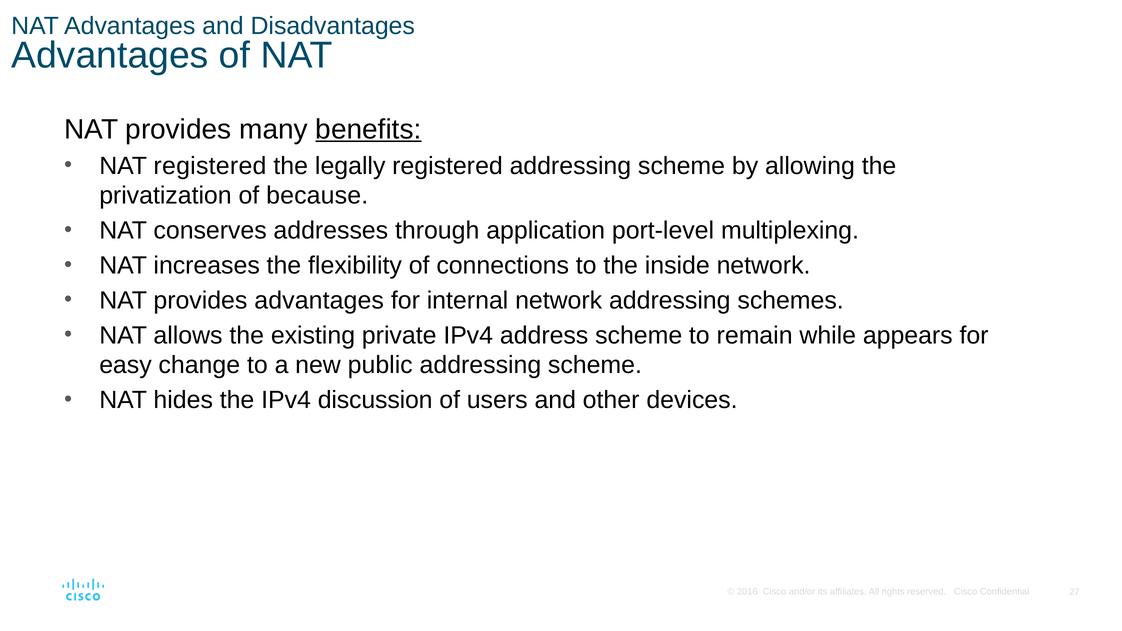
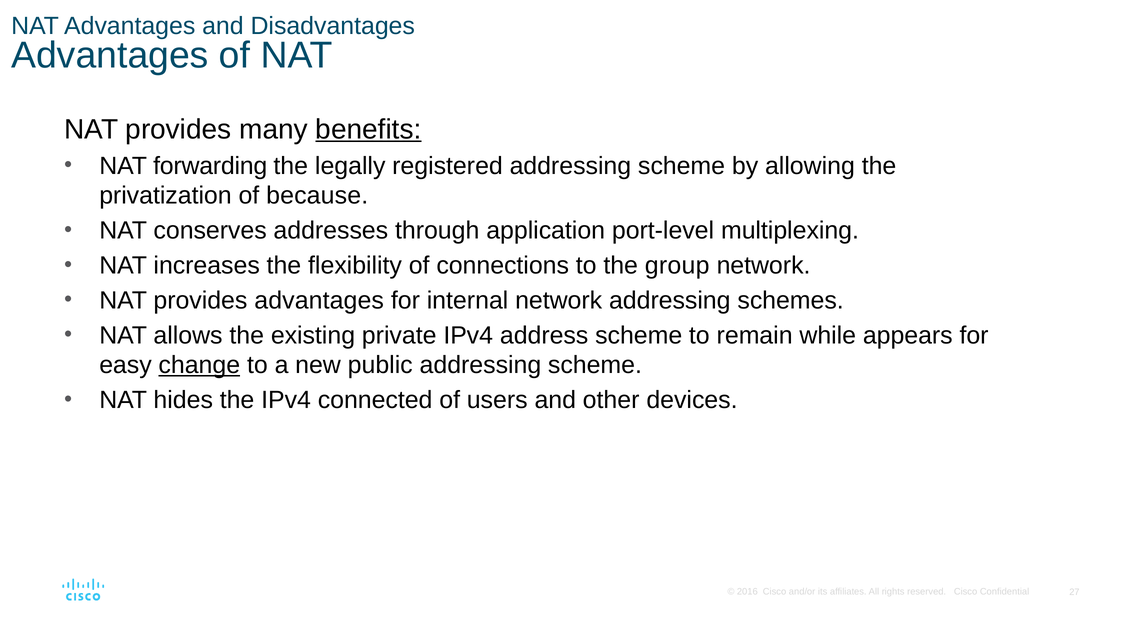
NAT registered: registered -> forwarding (210, 166)
inside: inside -> group (677, 266)
change underline: none -> present (199, 365)
discussion: discussion -> connected (375, 400)
